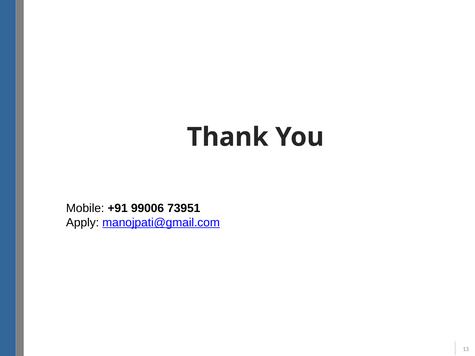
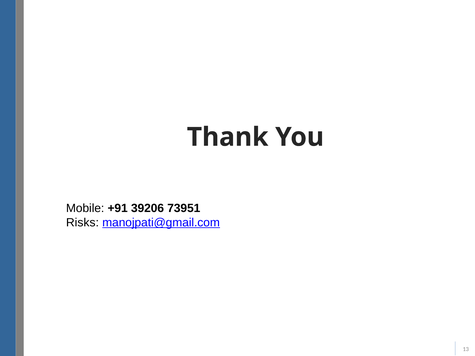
99006: 99006 -> 39206 (148, 208)
Apply: Apply -> Risks (82, 223)
